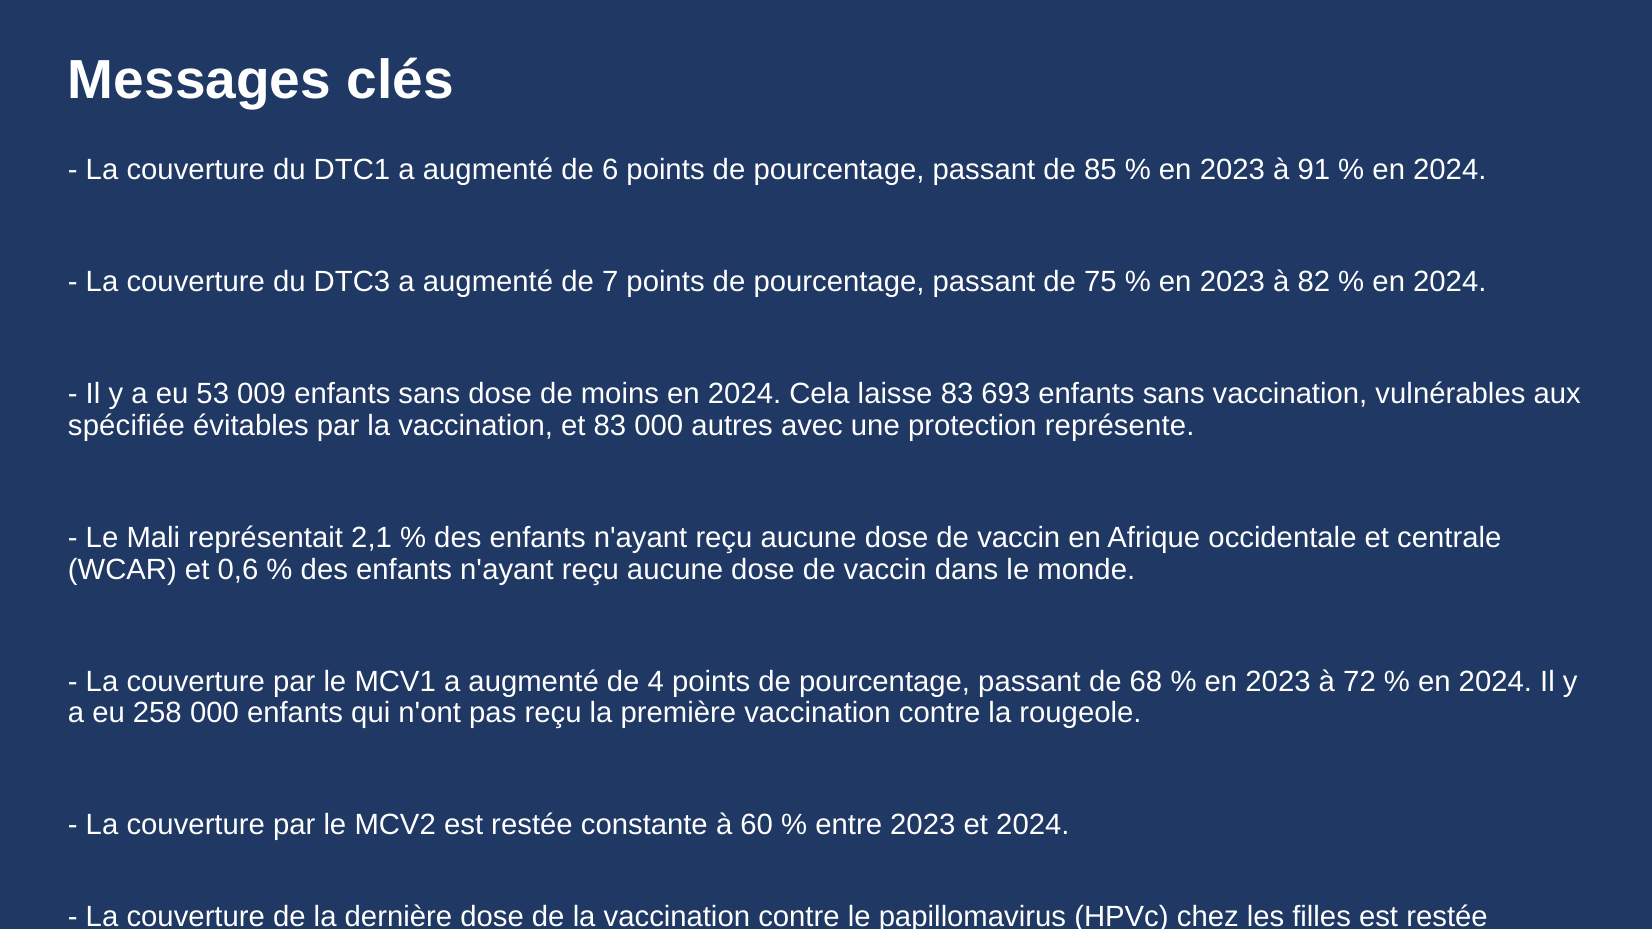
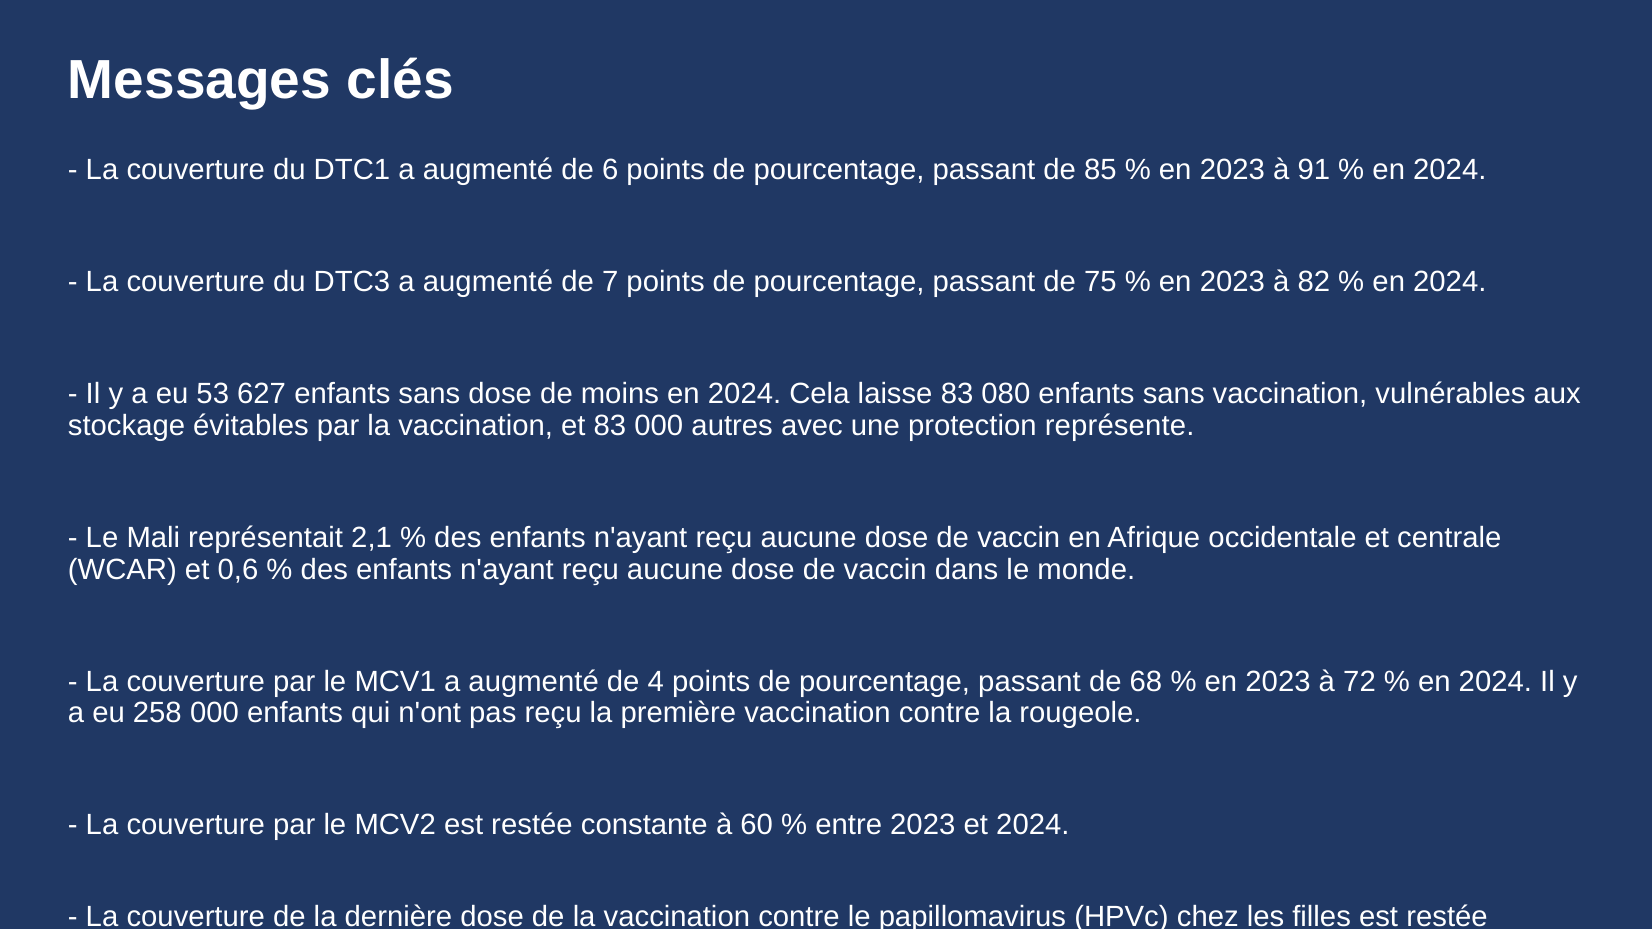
009: 009 -> 627 (262, 394)
693: 693 -> 080 (1006, 394)
spécifiée: spécifiée -> stockage (127, 426)
